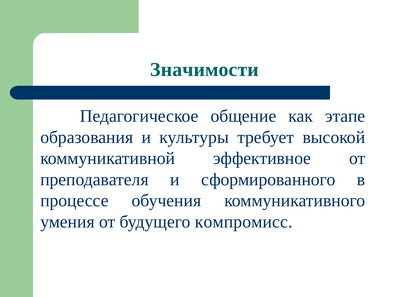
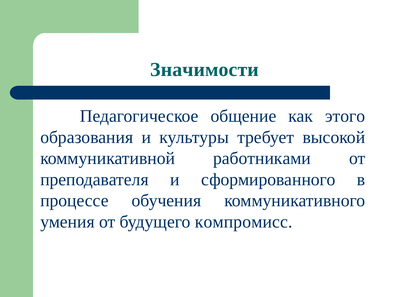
этапе: этапе -> этого (345, 116)
эффективное: эффективное -> работниками (262, 158)
